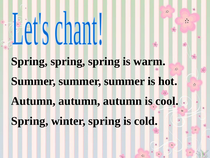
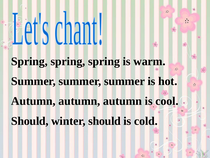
Spring: Spring -> Should (30, 121)
winter spring: spring -> should (105, 121)
